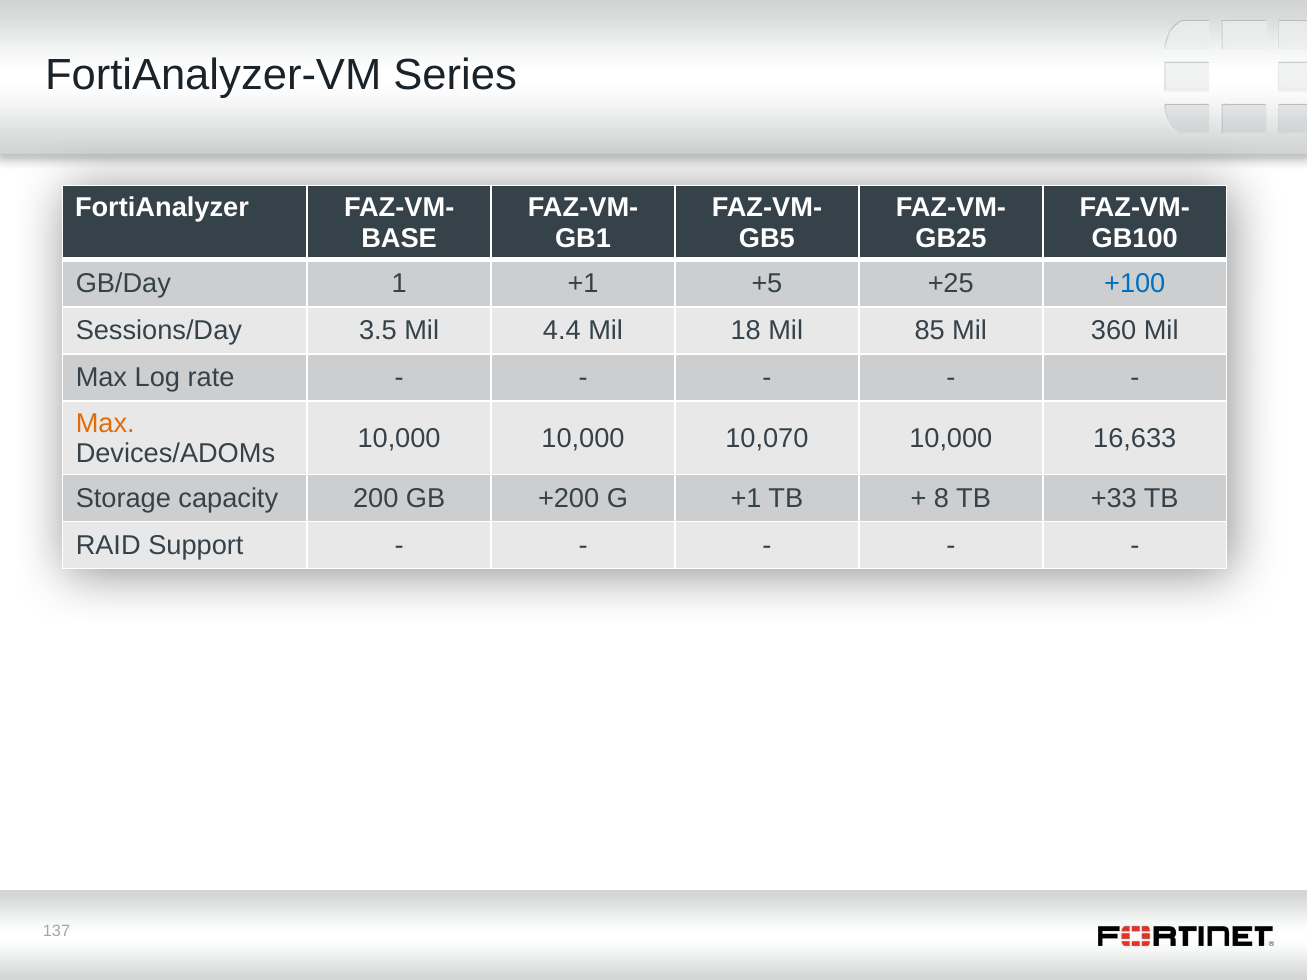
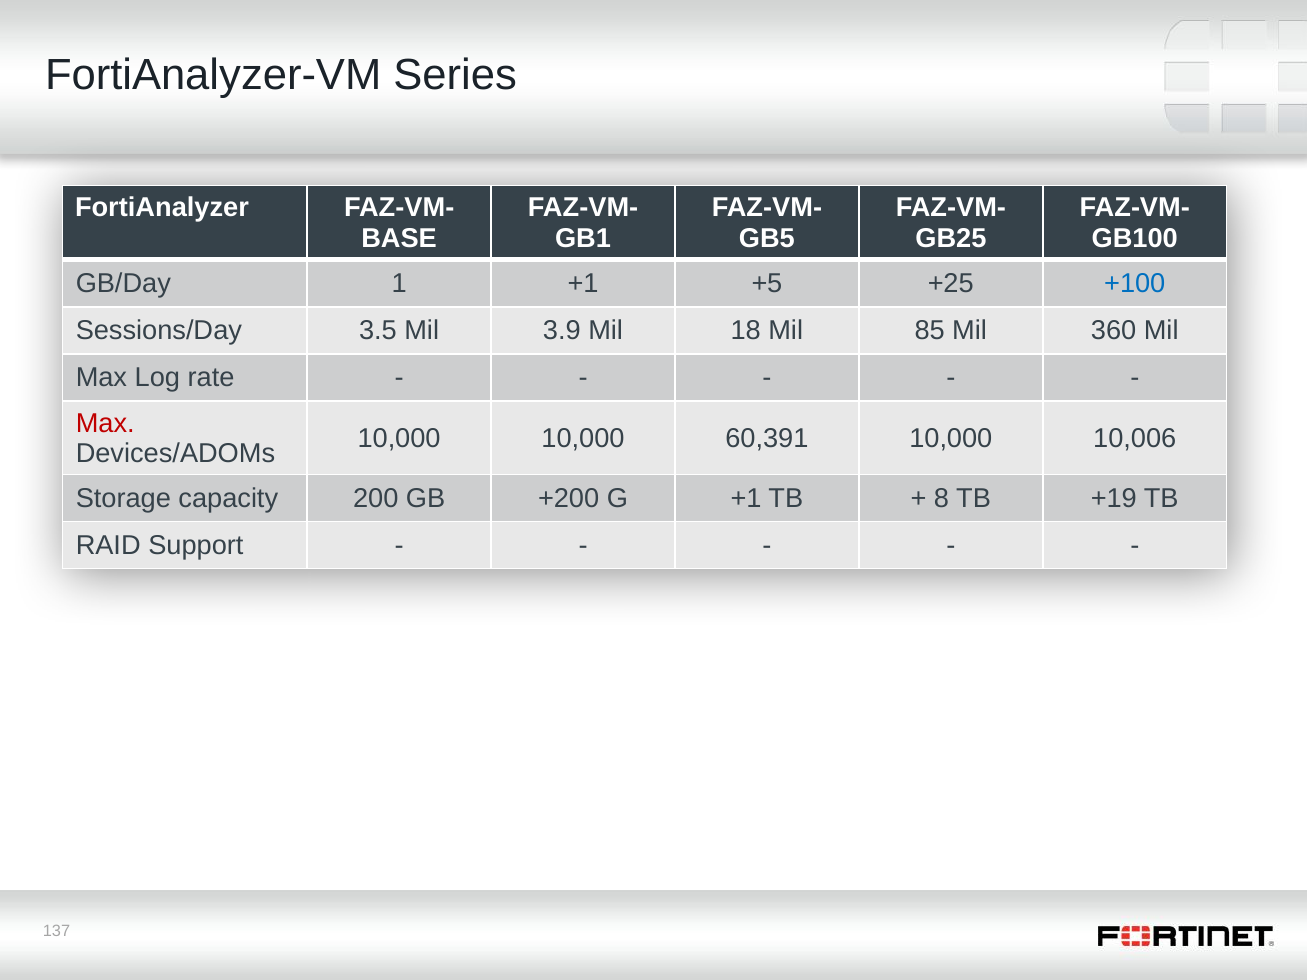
4.4: 4.4 -> 3.9 (562, 331)
Max colour: orange -> red (105, 423)
10,070: 10,070 -> 60,391 (767, 438)
16,633: 16,633 -> 10,006 (1135, 438)
+33: +33 -> +19 (1114, 499)
